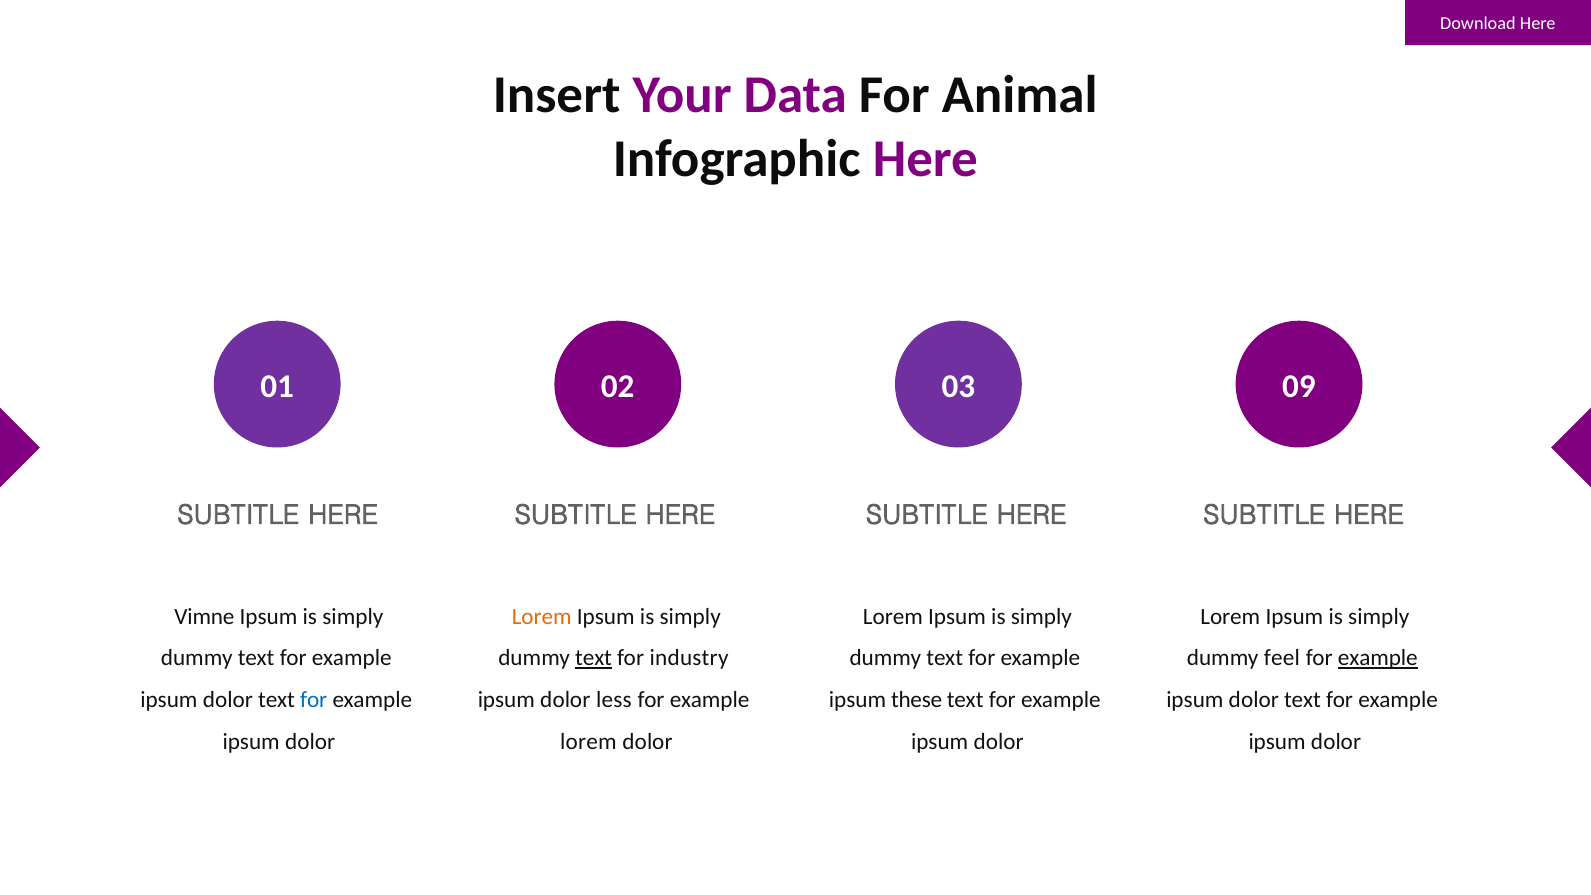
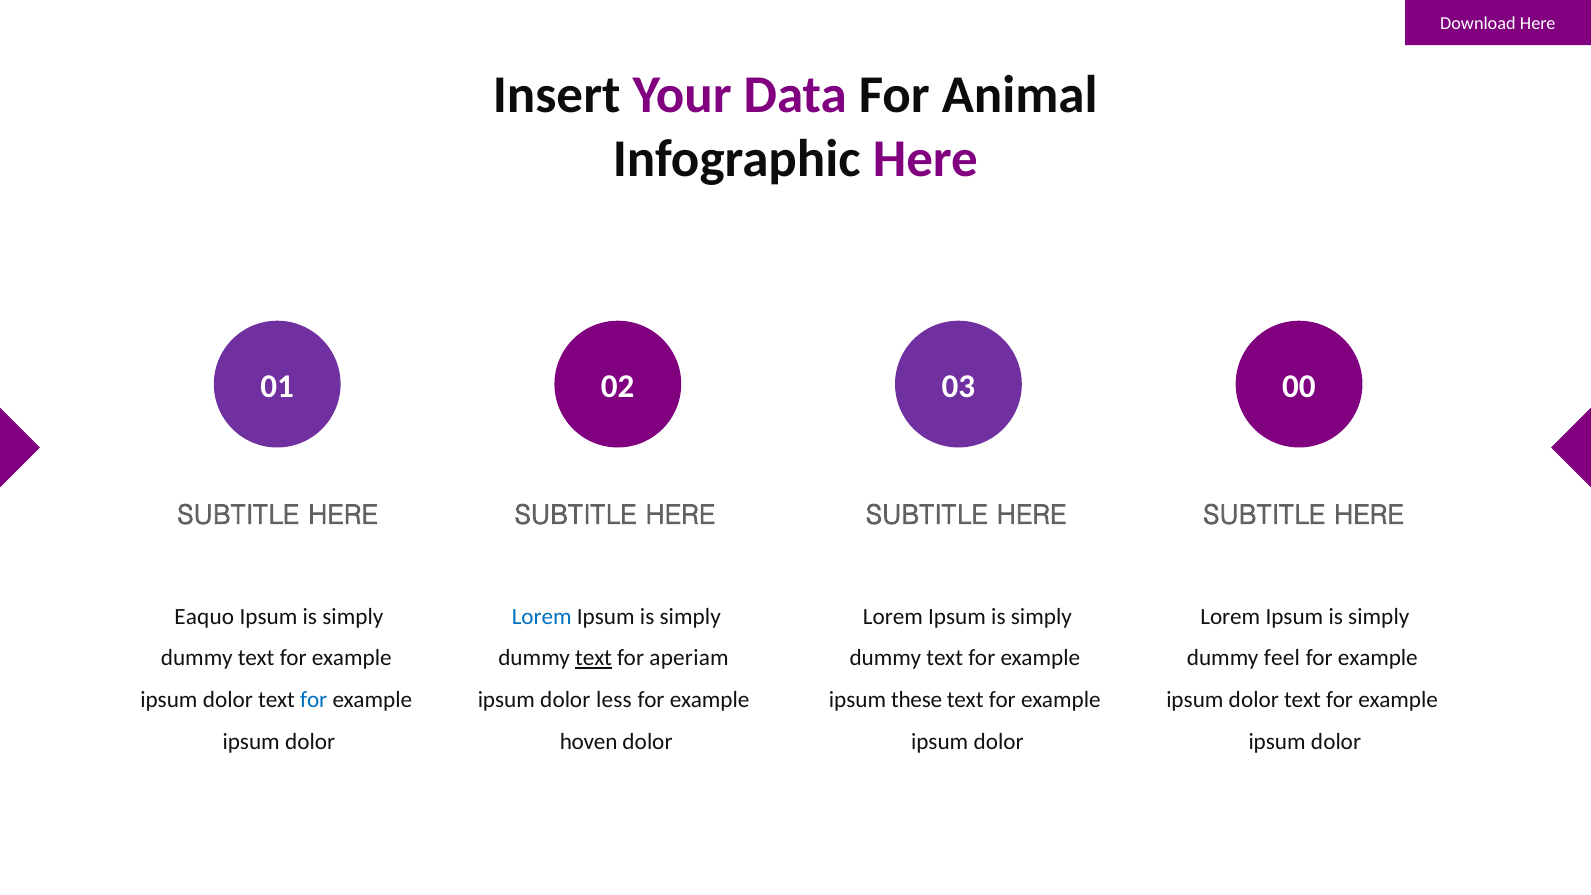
09: 09 -> 00 (1299, 386)
Vimne: Vimne -> Eaquo (204, 616)
Lorem colour: orange -> blue (542, 616)
industry: industry -> aperiam (689, 658)
example underline: present -> none (1378, 658)
lorem: lorem -> hoven (589, 742)
